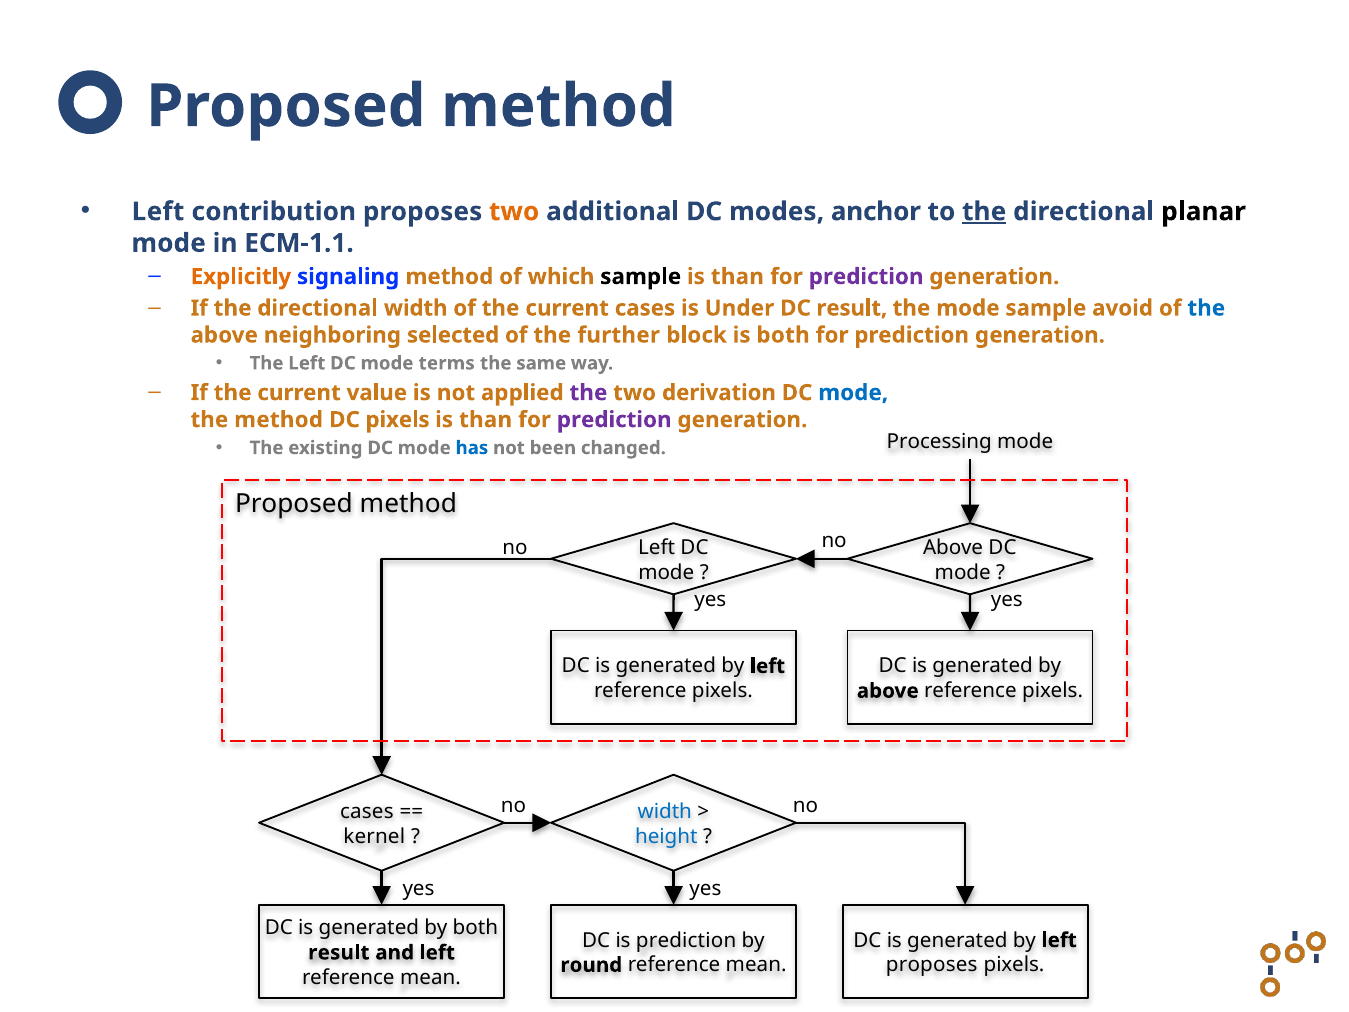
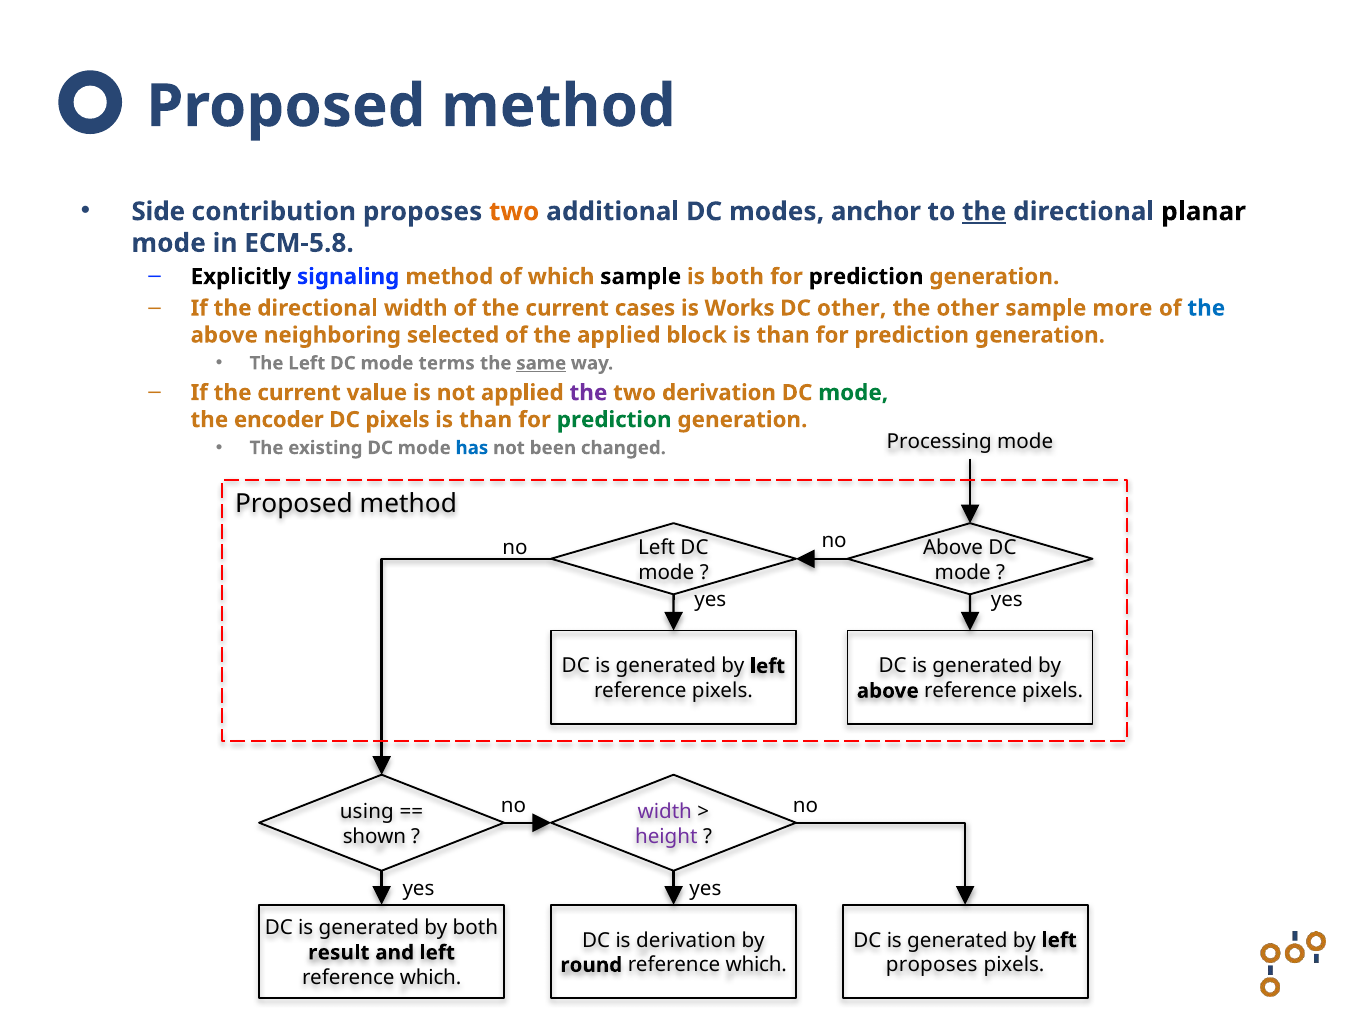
Left: Left -> Side (158, 212)
ECM-1.1: ECM-1.1 -> ECM-5.8 (299, 243)
Explicitly colour: orange -> black (241, 277)
than: than -> both (737, 277)
prediction colour: purple -> black (866, 277)
Under: Under -> Works (740, 308)
DC result: result -> other (852, 308)
the mode: mode -> other (968, 308)
avoid: avoid -> more (1122, 308)
the further: further -> applied (619, 335)
block is both: both -> than (783, 335)
same underline: none -> present (541, 363)
mode colour: blue -> green (853, 393)
the method: method -> encoder (279, 420)
prediction colour: purple -> green (614, 420)
cases: cases -> using (367, 812)
width colour: blue -> purple (665, 812)
kernel: kernel -> shown (374, 836)
height colour: blue -> purple (666, 836)
is prediction: prediction -> derivation (686, 940)
mean: mean -> which (756, 965)
mean: mean -> which (431, 977)
